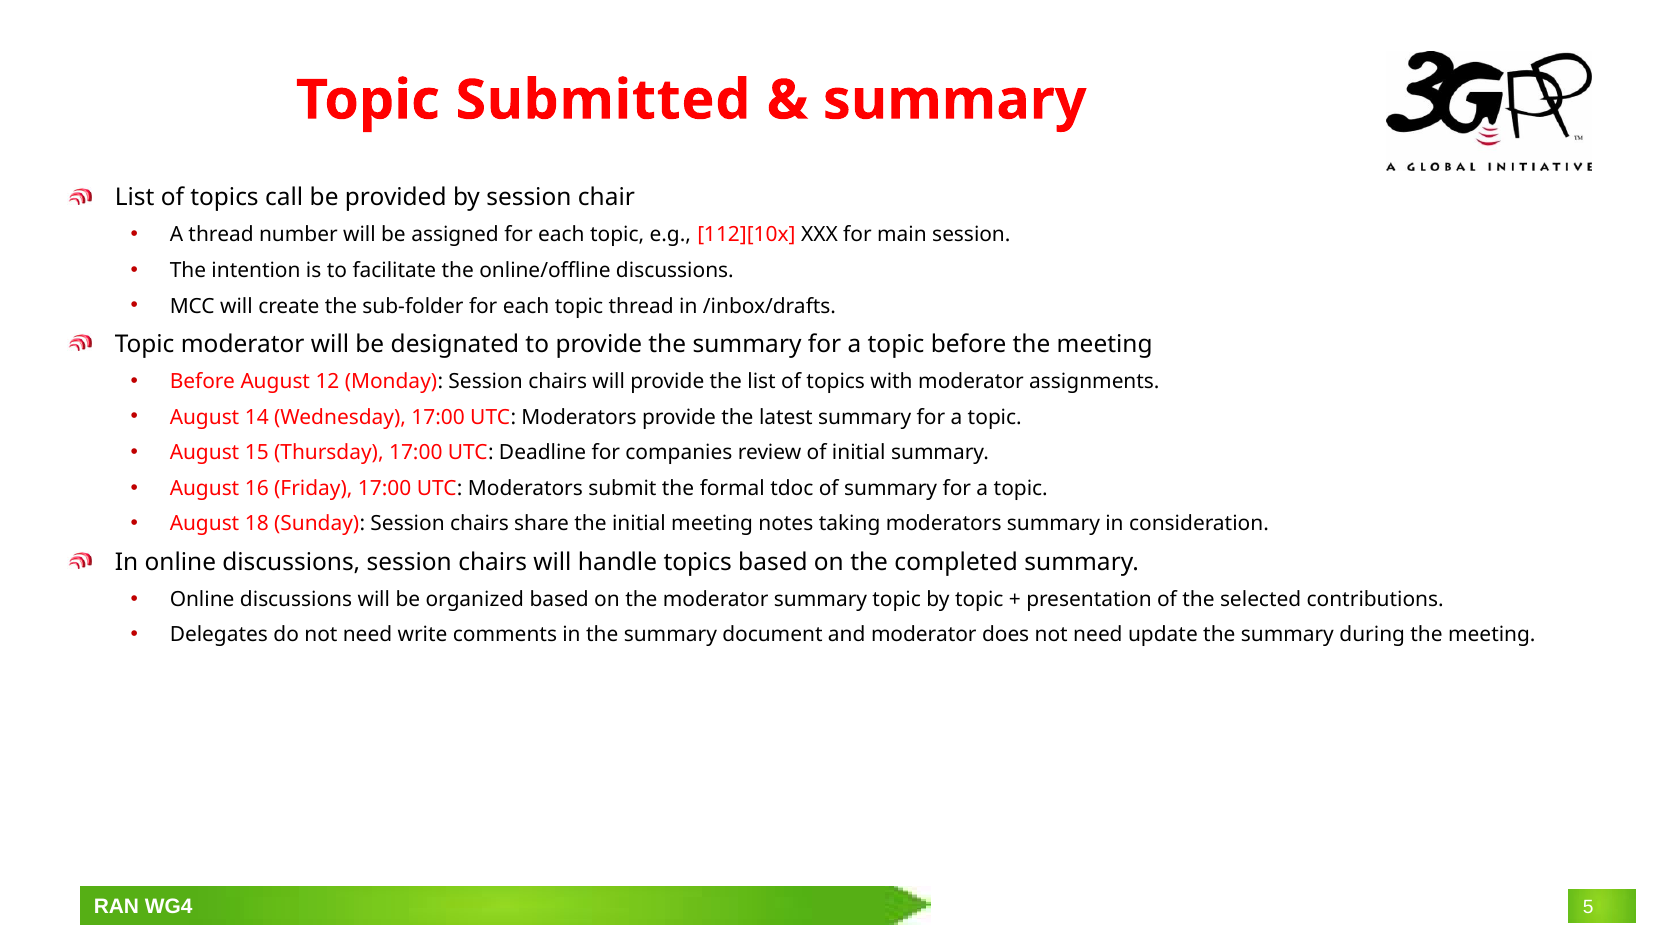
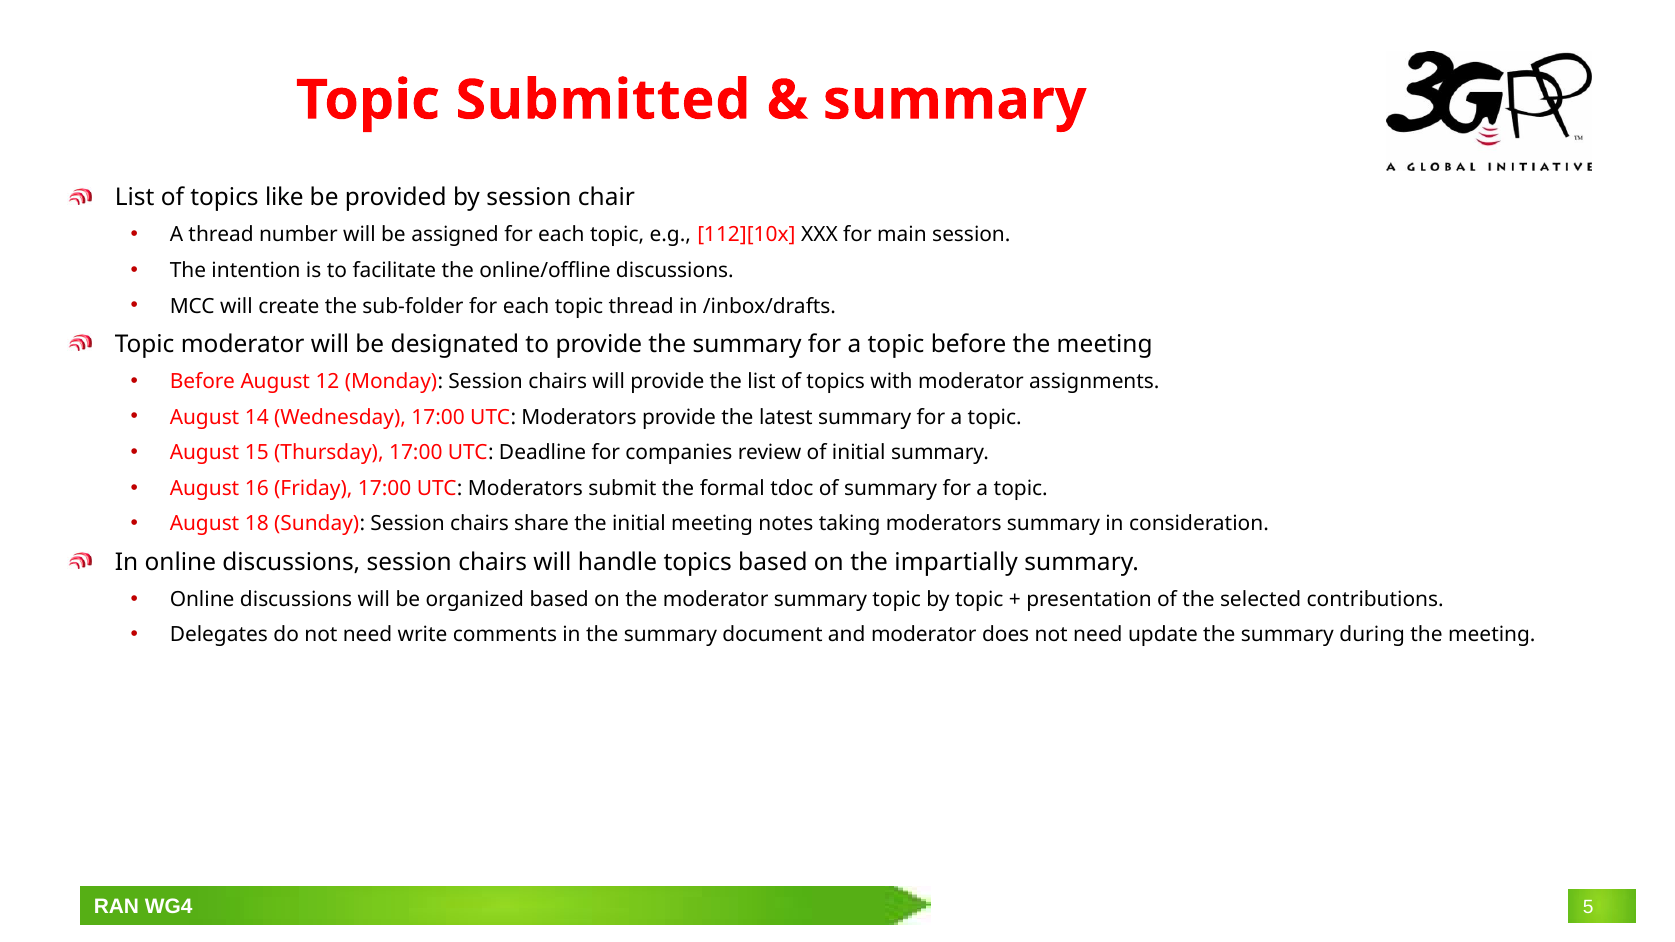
call: call -> like (284, 198)
completed: completed -> impartially (956, 562)
